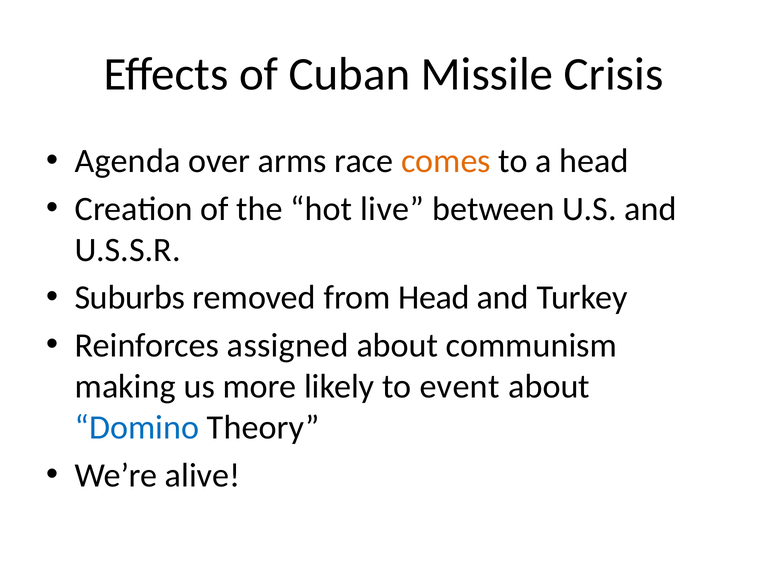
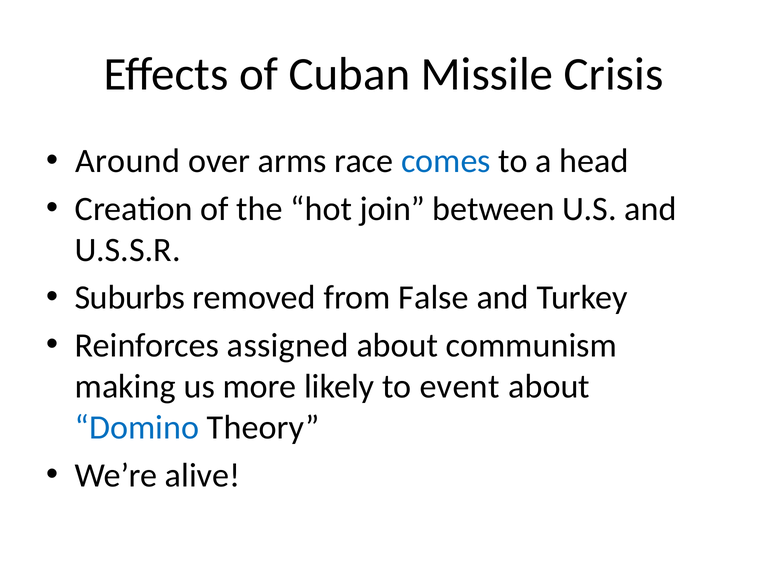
Agenda: Agenda -> Around (128, 161)
comes colour: orange -> blue (446, 161)
live: live -> join (392, 209)
from Head: Head -> False (434, 298)
